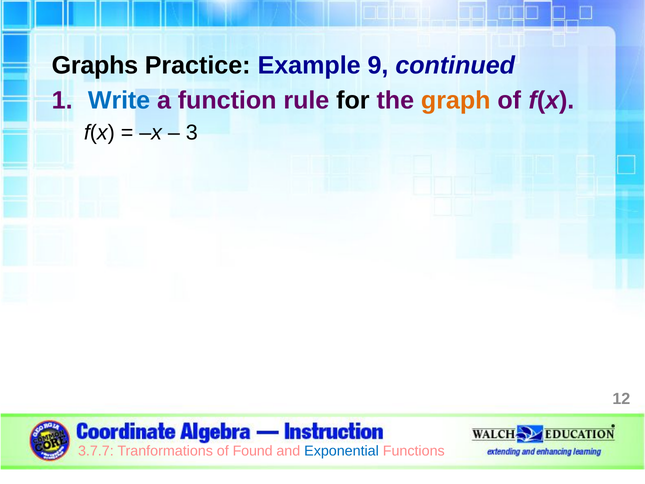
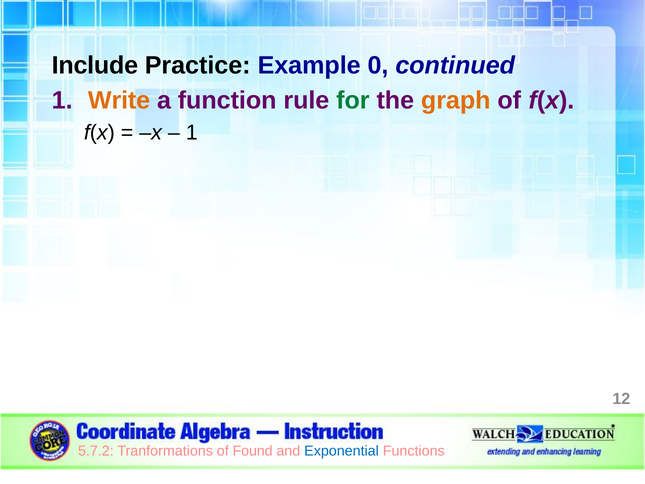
Graphs: Graphs -> Include (95, 65)
9: 9 -> 0 (378, 65)
Write colour: blue -> orange (119, 100)
for colour: black -> green (353, 100)
3: 3 -> 1 (192, 132)
3.7.7: 3.7.7 -> 5.7.2 (96, 451)
